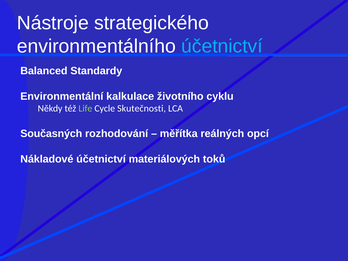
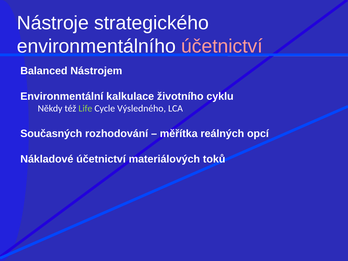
účetnictví colour: light blue -> pink (222, 46)
Standardy: Standardy -> Nástrojem (96, 71)
Skutečnosti: Skutečnosti -> Výsledného (142, 109)
